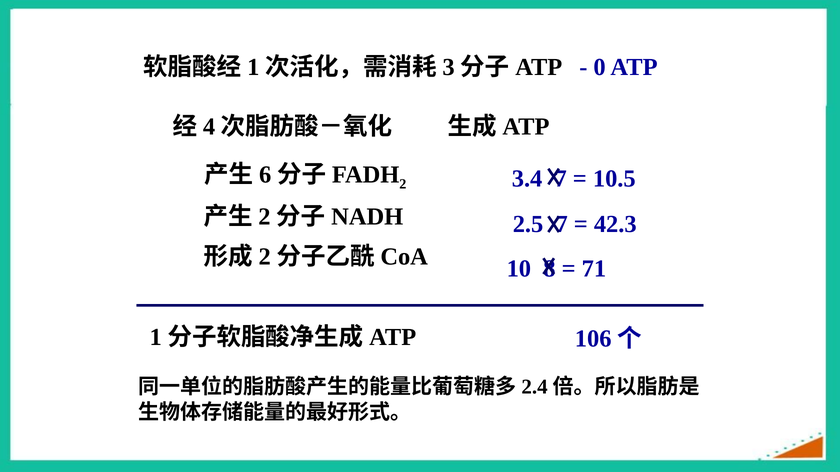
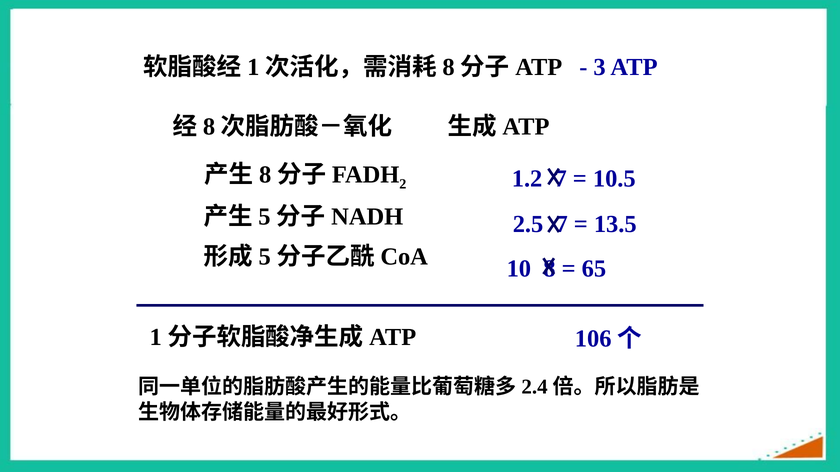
3: 3 -> 8 (449, 67)
0: 0 -> 3 (600, 67)
4: 4 -> 8 (209, 127)
6: 6 -> 8 (265, 175)
3.4: 3.4 -> 1.2 (527, 179)
2: 2 -> 5 (264, 217)
42.3: 42.3 -> 13.5 (615, 225)
2: 2 -> 5 (265, 257)
71: 71 -> 65 (594, 269)
